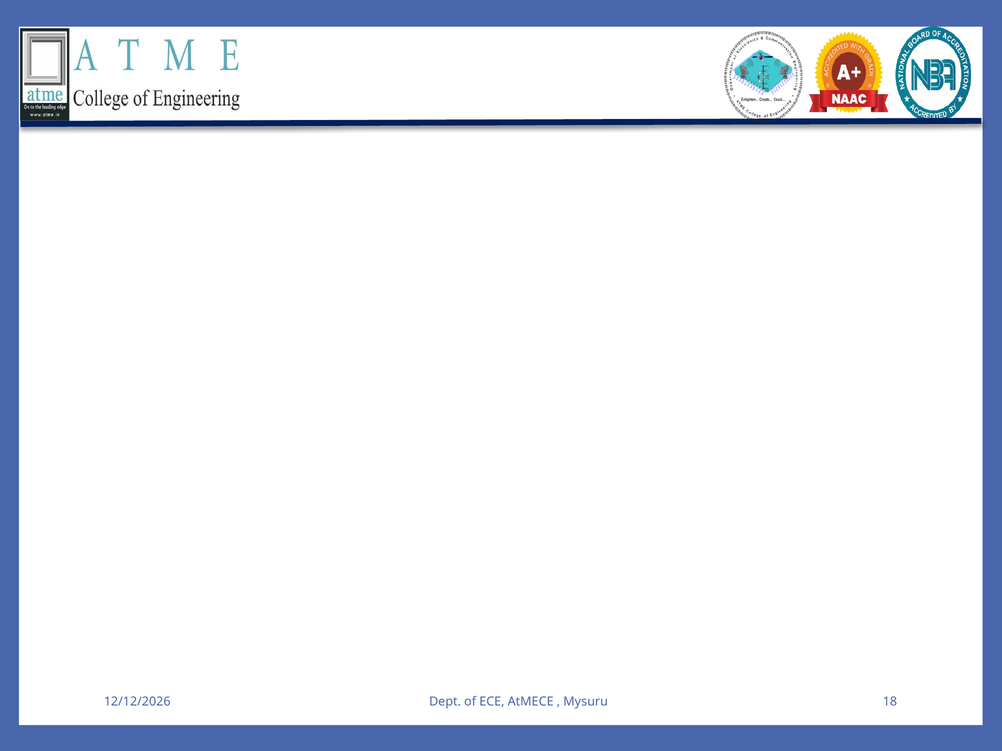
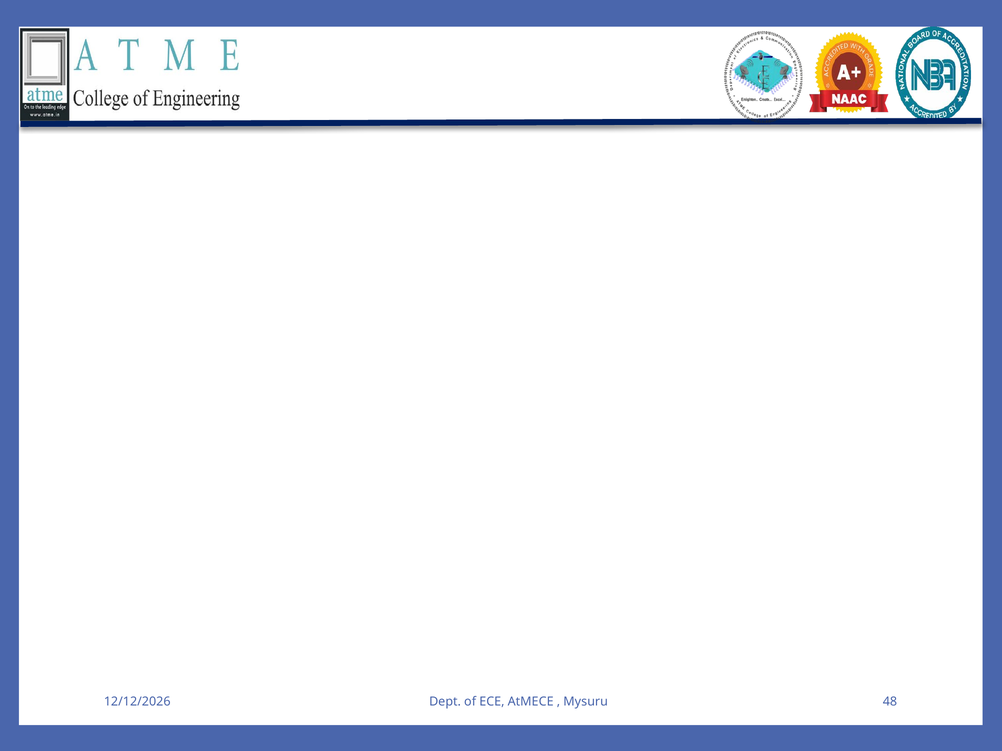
18: 18 -> 48 (890, 702)
